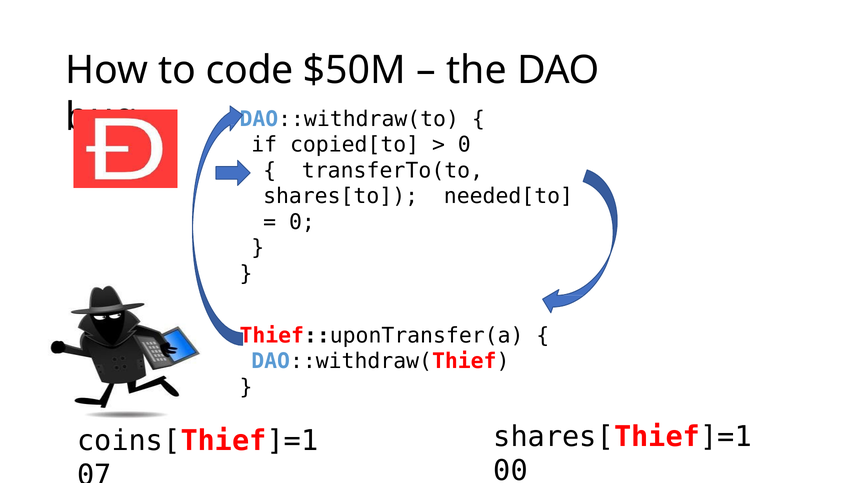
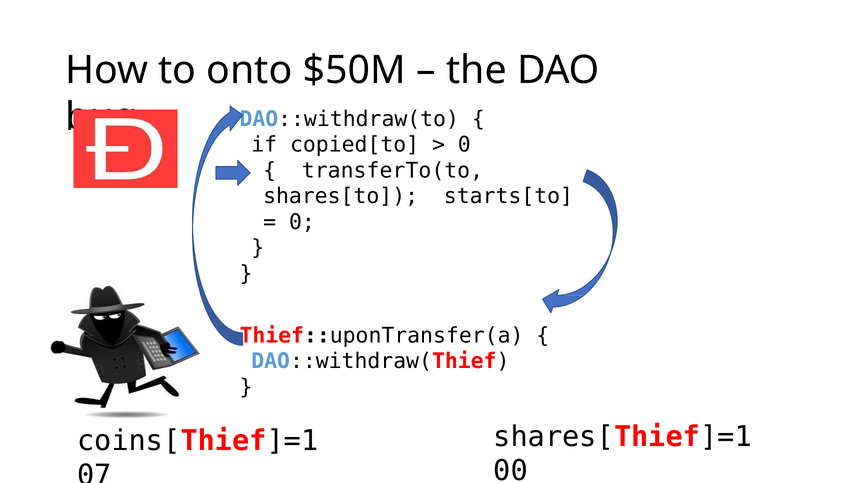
code: code -> onto (249, 70)
needed[to: needed[to -> starts[to (508, 196)
